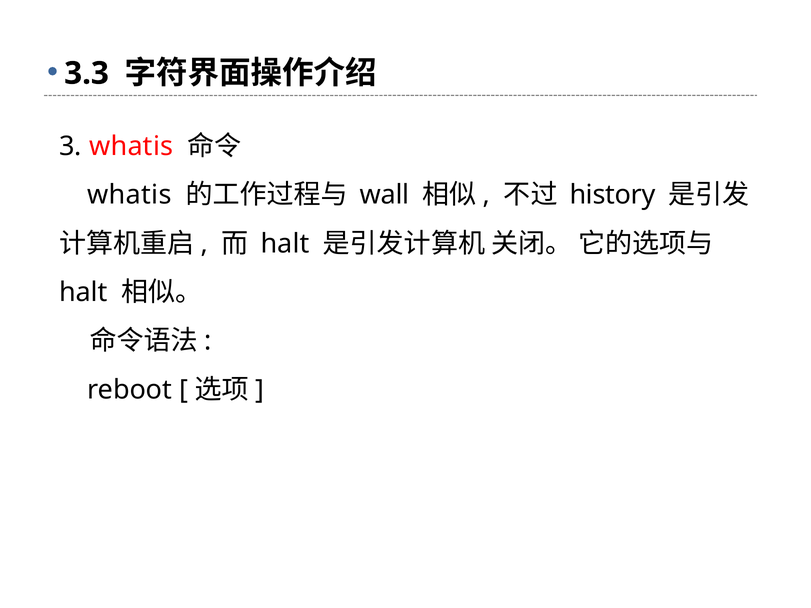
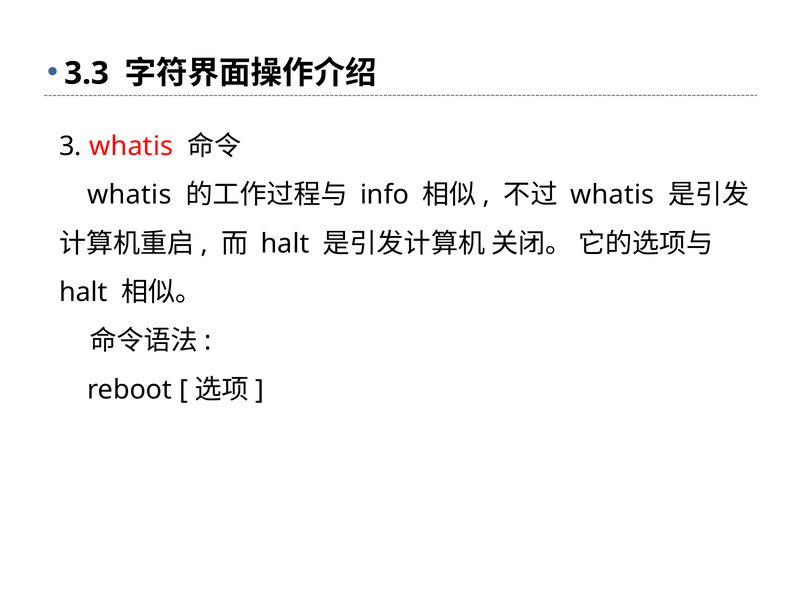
wall: wall -> info (385, 195)
history: history -> whatis (612, 195)
